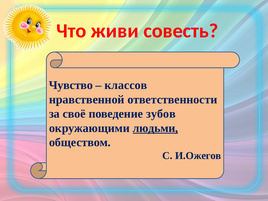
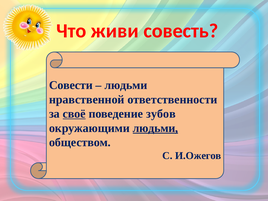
Чувство: Чувство -> Совести (71, 85)
классов: классов -> людьми (126, 85)
своё underline: none -> present (74, 114)
